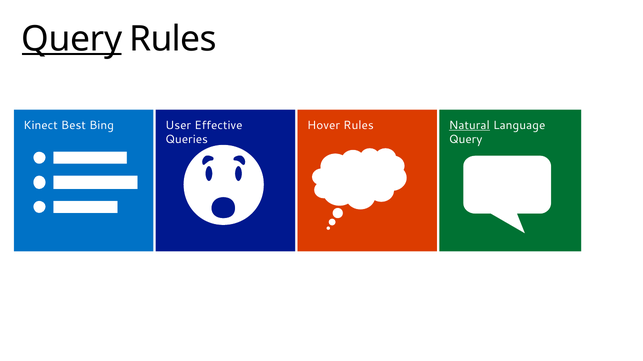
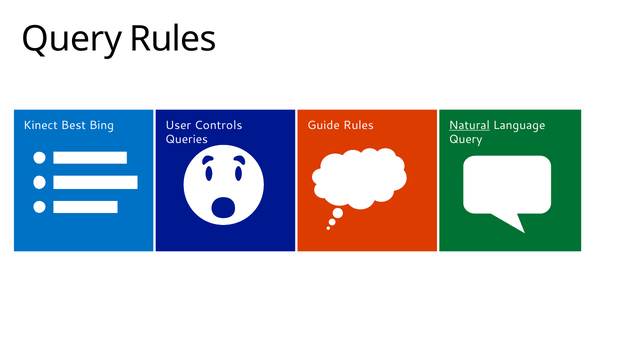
Query underline: present -> none (72, 39)
Effective: Effective -> Controls (218, 125)
Hover: Hover -> Guide (323, 125)
